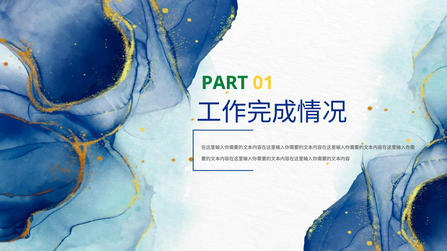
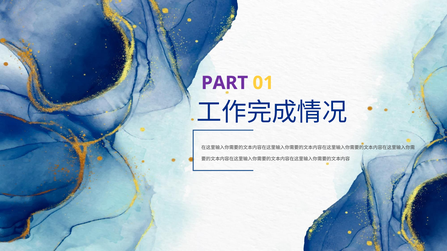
PART colour: green -> purple (225, 83)
